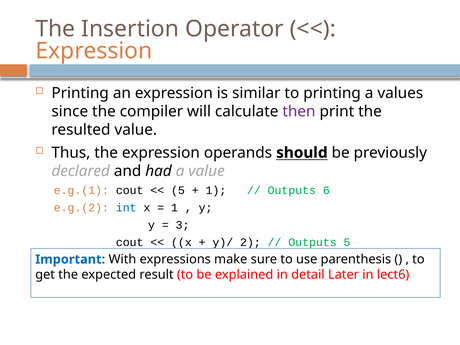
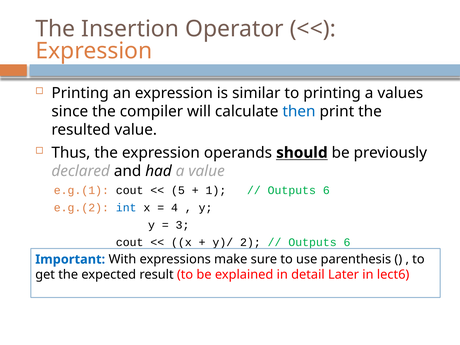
then colour: purple -> blue (299, 111)
1: 1 -> 4 (175, 208)
5: 5 -> 6 (347, 242)
